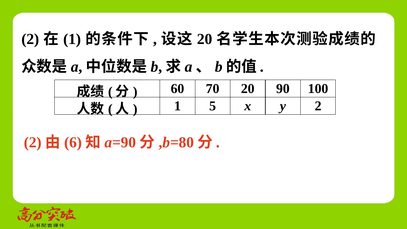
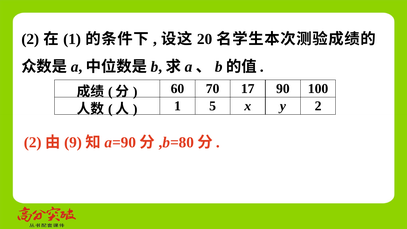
70 20: 20 -> 17 (248, 89)
6: 6 -> 9 (73, 142)
